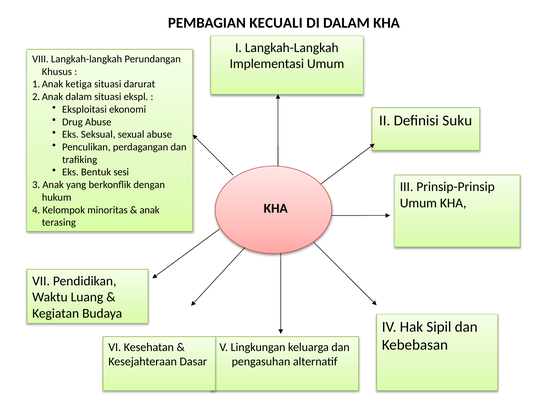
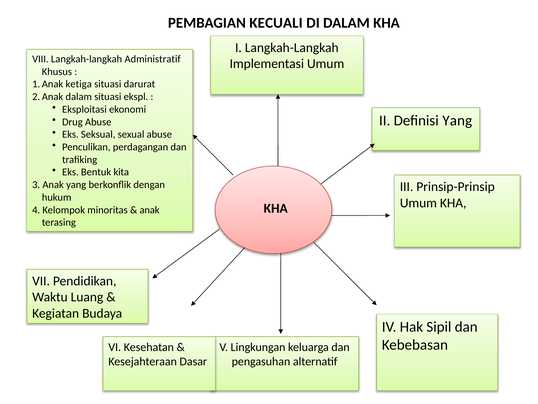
Perundangan: Perundangan -> Administratif (153, 59)
Definisi Suku: Suku -> Yang (457, 120)
sesi: sesi -> kita (121, 172)
